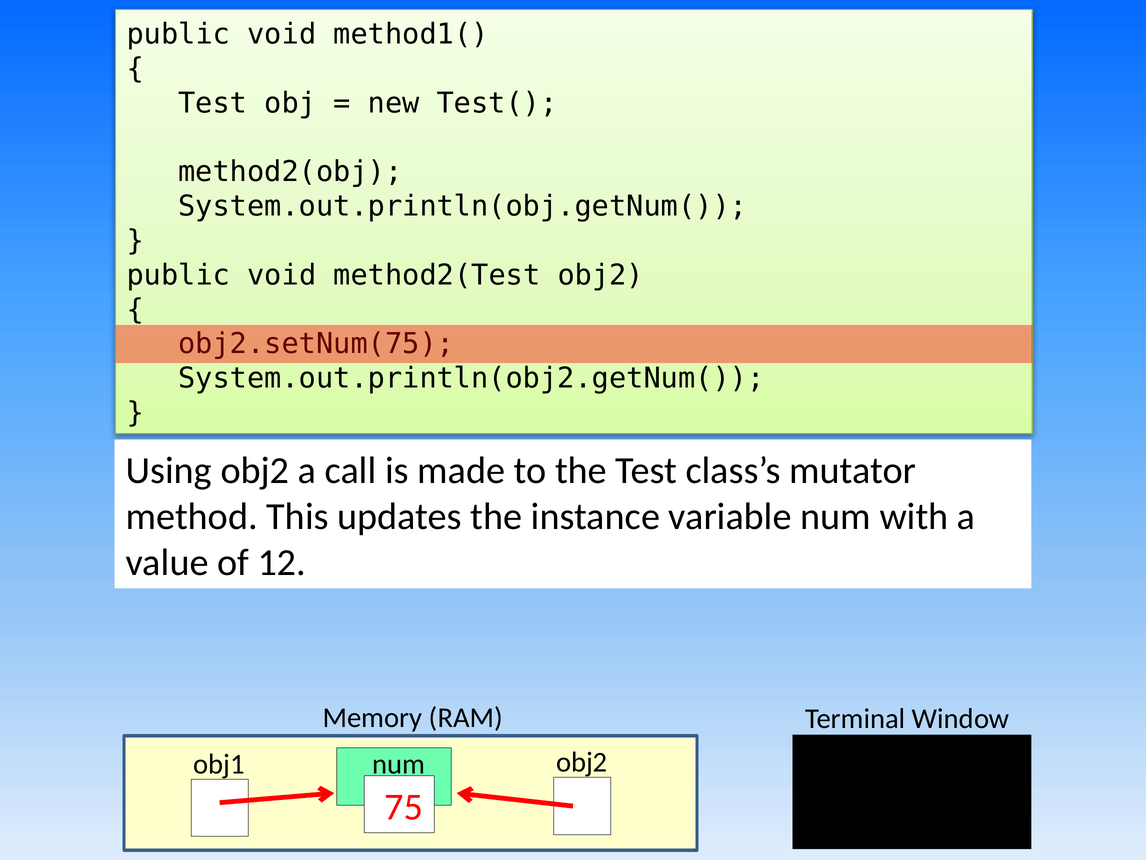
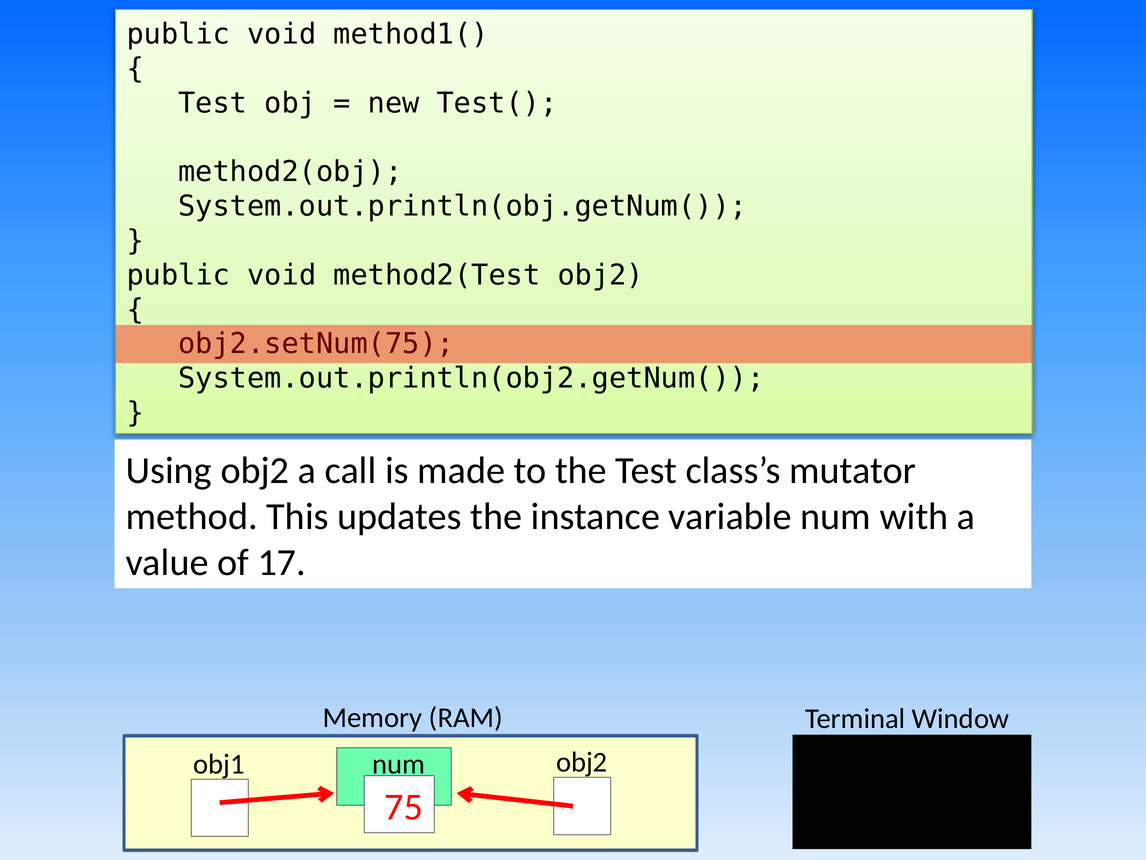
12: 12 -> 17 (282, 562)
